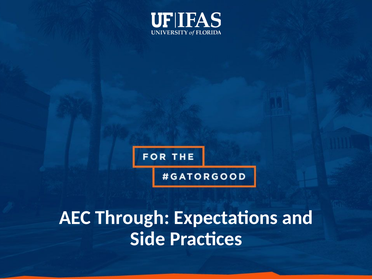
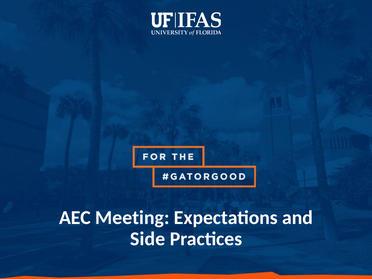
Through: Through -> Meeting (132, 218)
